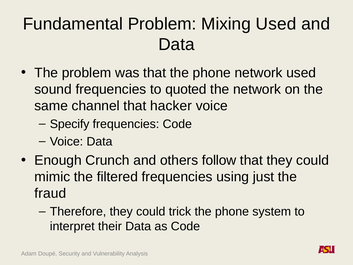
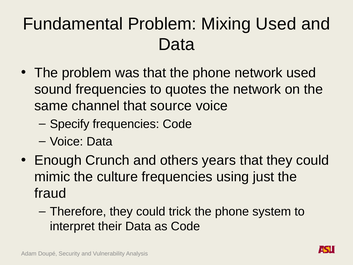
quoted: quoted -> quotes (186, 89)
hacker: hacker -> source (171, 106)
follow: follow -> years (219, 160)
filtered: filtered -> culture (117, 177)
